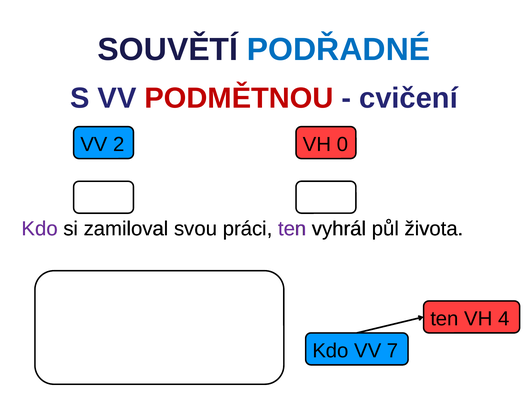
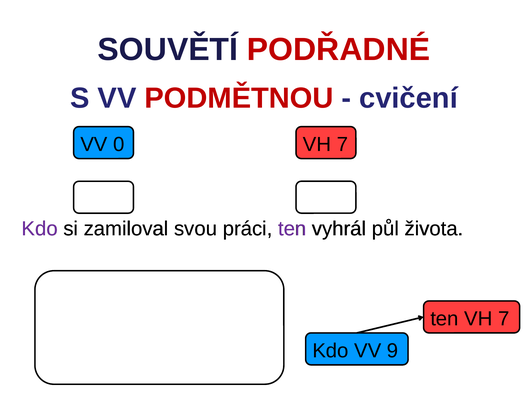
PODŘADNÉ colour: blue -> red (339, 50)
2: 2 -> 0 (119, 144)
0: 0 -> 7 (342, 144)
ten VH 4: 4 -> 7 (504, 319)
7: 7 -> 9 (393, 351)
